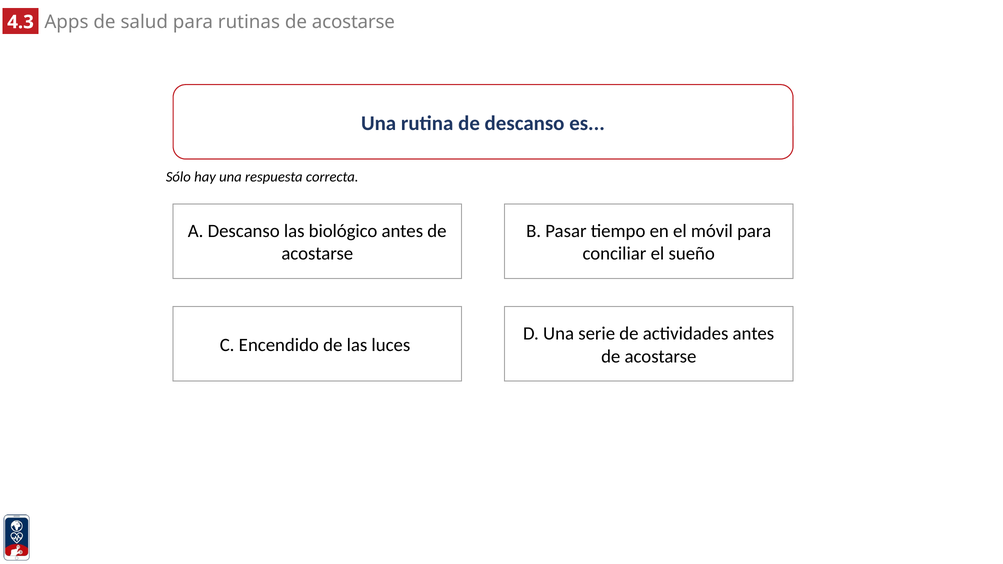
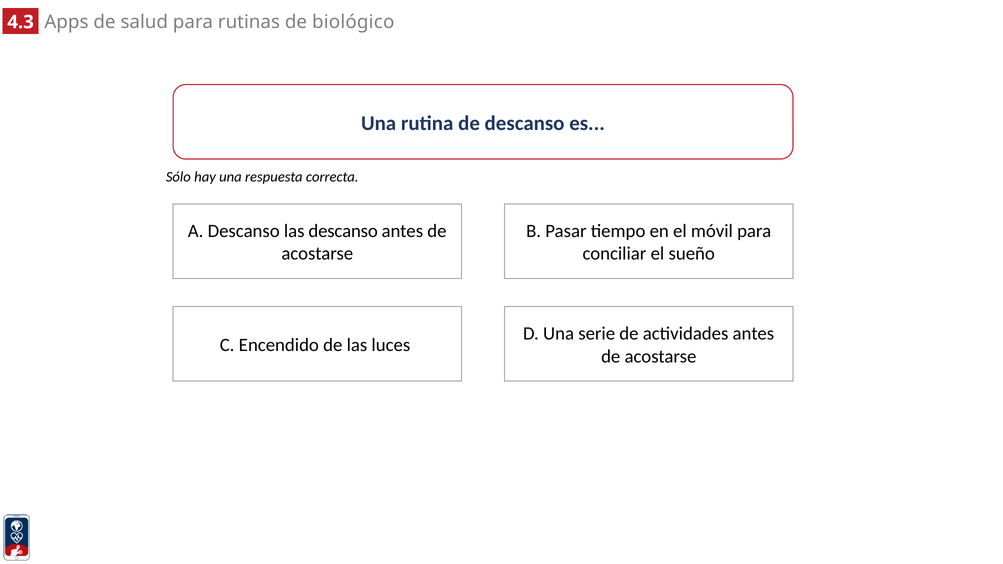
acostarse: acostarse -> biológico (353, 22)
las biológico: biológico -> descanso (343, 231)
